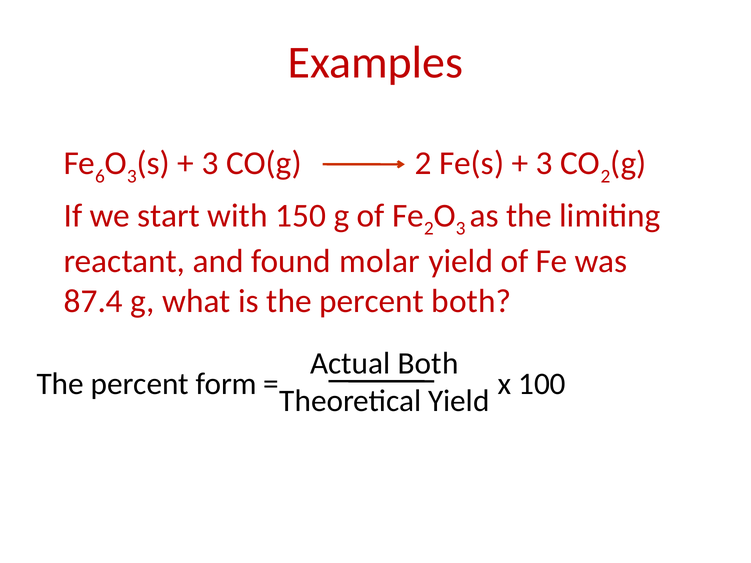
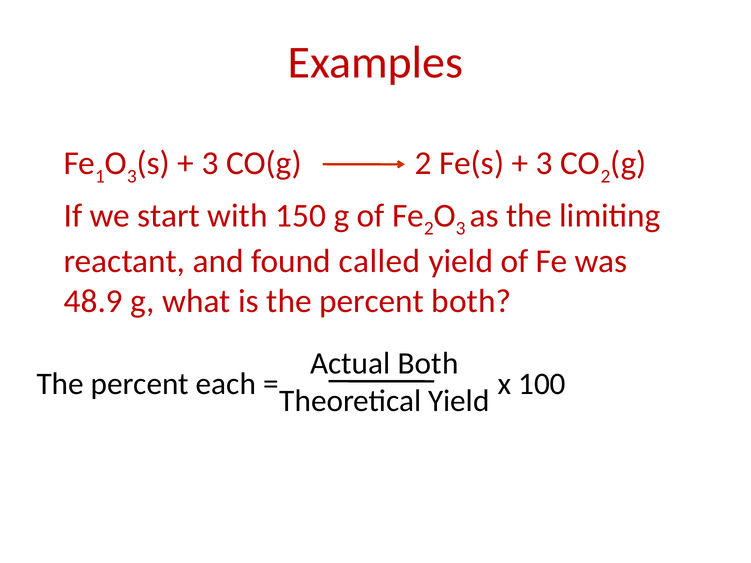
6: 6 -> 1 (100, 176)
molar: molar -> called (380, 261)
87.4: 87.4 -> 48.9 (93, 301)
form: form -> each (226, 384)
